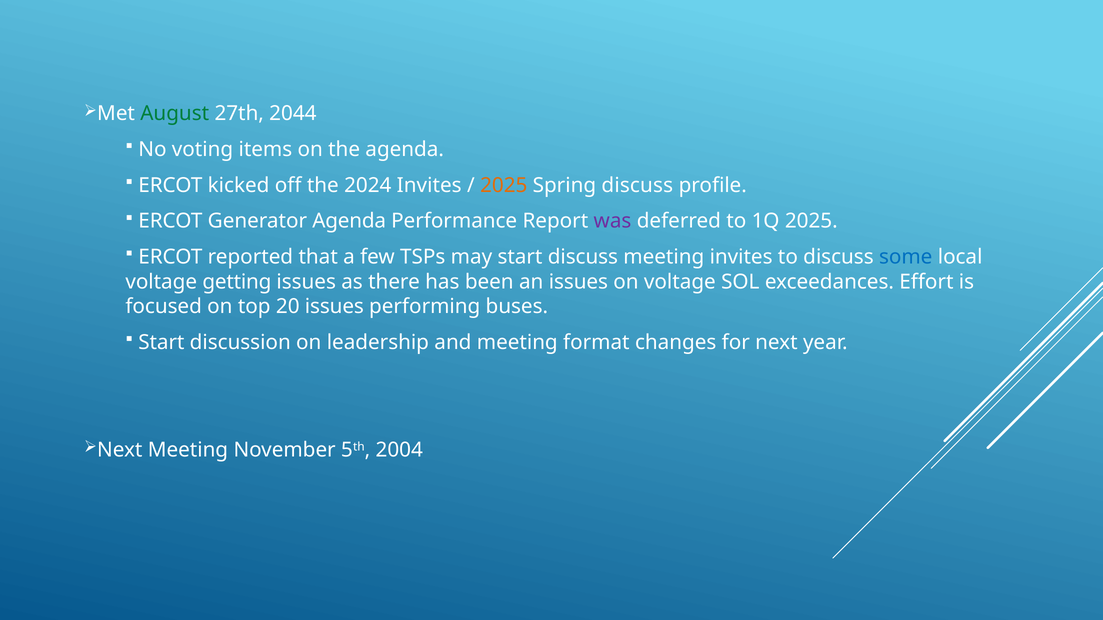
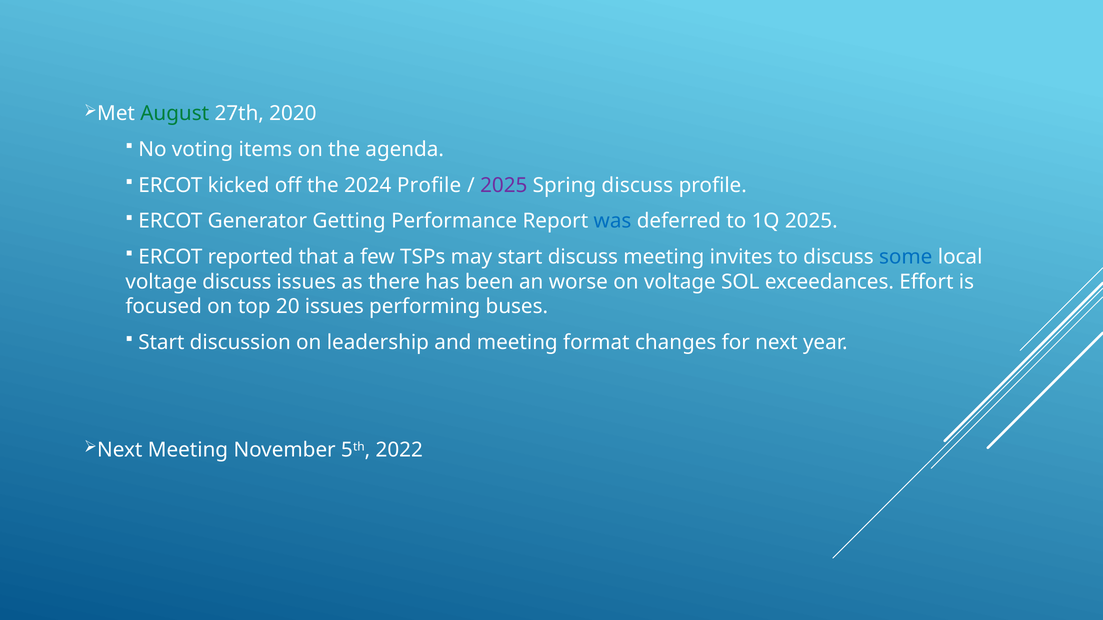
2044: 2044 -> 2020 (293, 114)
2024 Invites: Invites -> Profile (429, 185)
2025 colour: orange -> purple (504, 185)
Generator Agenda: Agenda -> Getting (349, 221)
was colour: purple -> blue (613, 221)
voltage getting: getting -> discuss (237, 282)
an issues: issues -> worse (578, 282)
2004: 2004 -> 2022 (399, 450)
